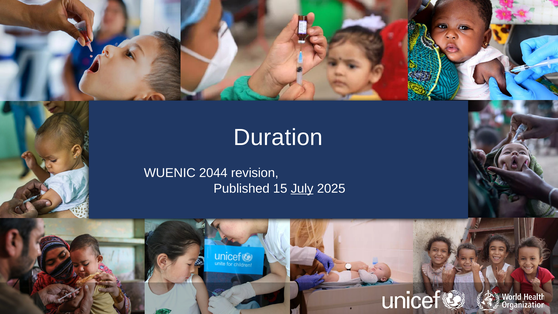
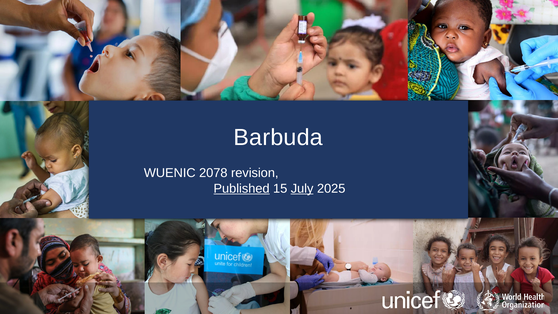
Duration: Duration -> Barbuda (278, 137)
2044: 2044 -> 2078 (213, 173)
Published underline: none -> present (242, 188)
